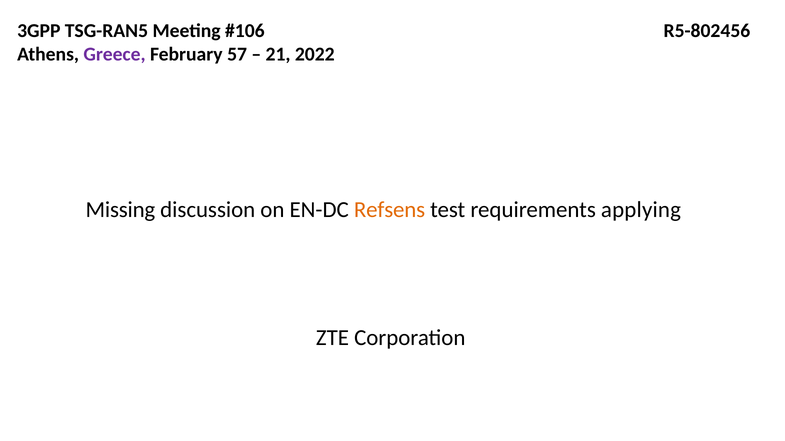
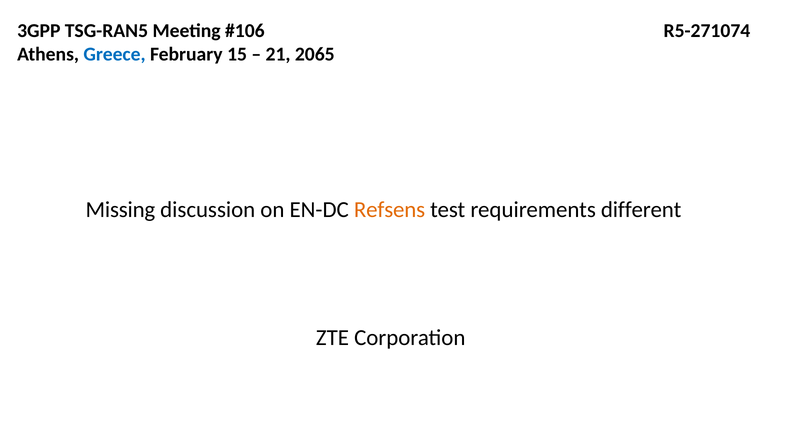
R5-802456: R5-802456 -> R5-271074 (707, 31)
Greece colour: purple -> blue (114, 55)
57: 57 -> 15 (237, 55)
2022: 2022 -> 2065 (315, 55)
applying: applying -> different (641, 210)
